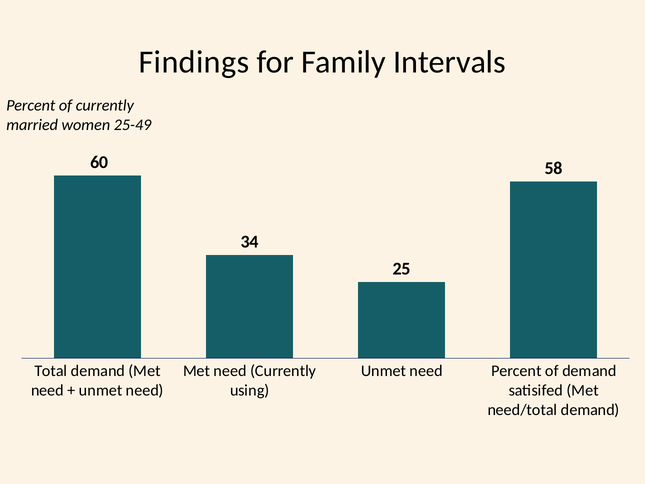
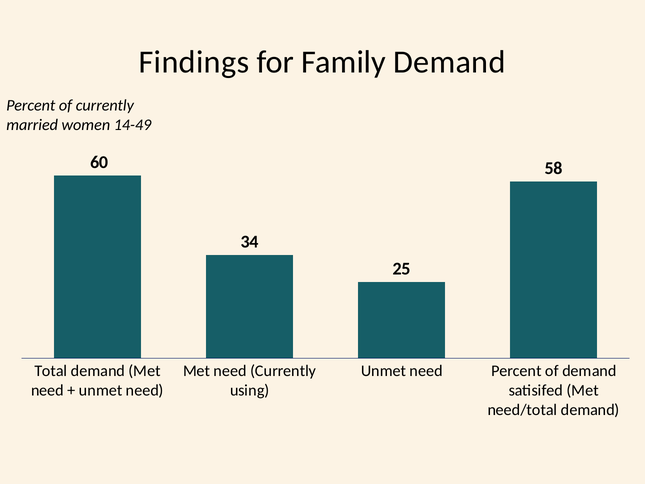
Family Intervals: Intervals -> Demand (449, 62)
25-49: 25-49 -> 14-49 (133, 125)
